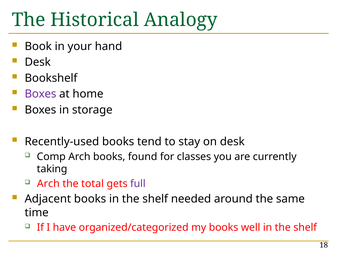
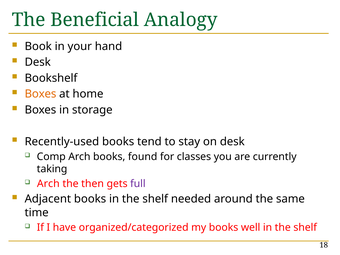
Historical: Historical -> Beneficial (95, 20)
Boxes colour: purple -> orange (40, 94)
total: total -> then (93, 184)
